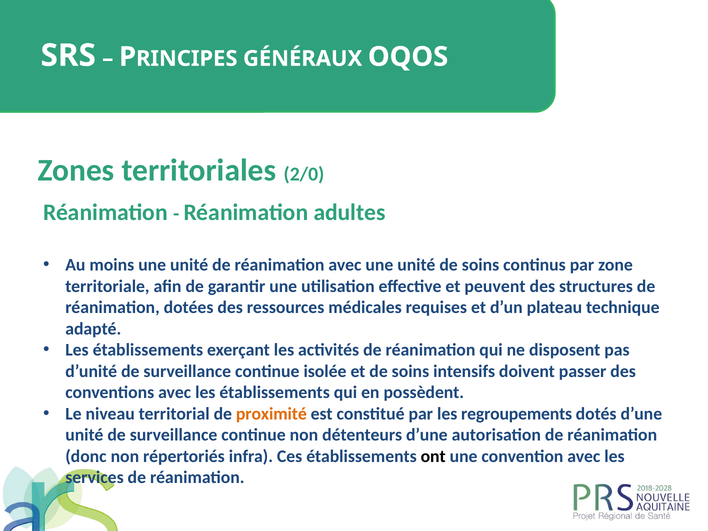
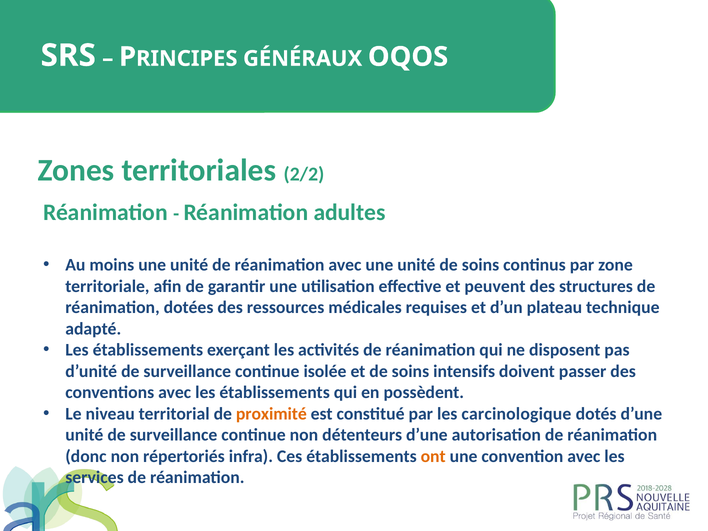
2/0: 2/0 -> 2/2 (304, 174)
regroupements: regroupements -> carcinologique (516, 414)
ont colour: black -> orange (433, 456)
